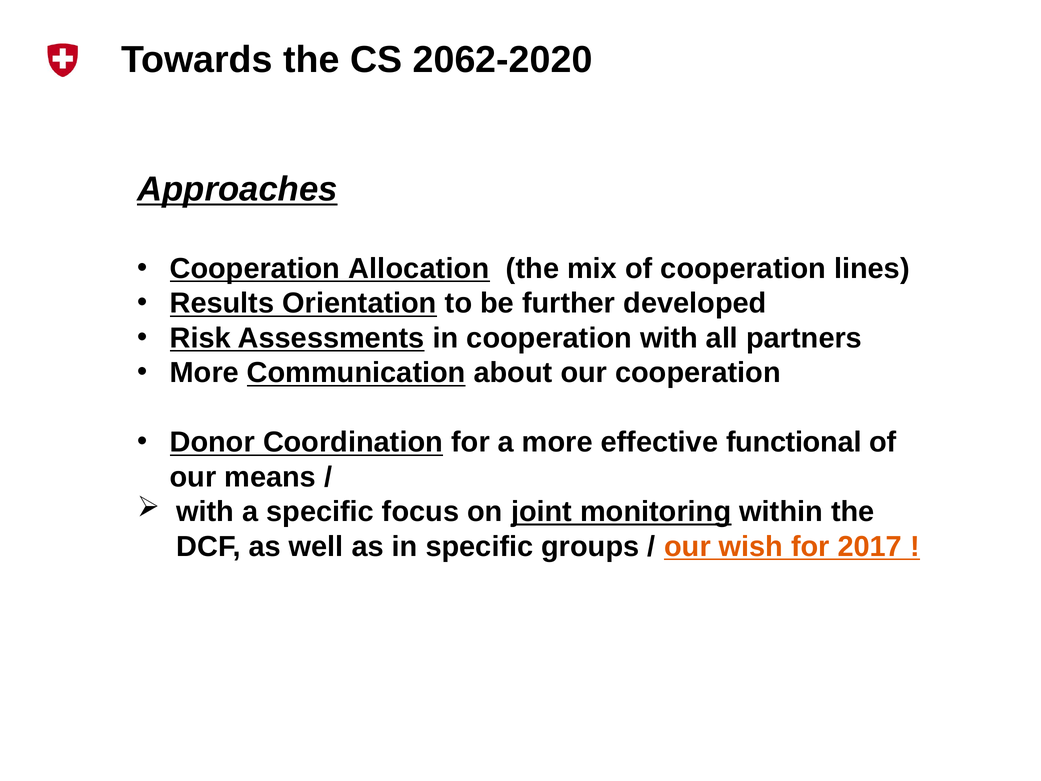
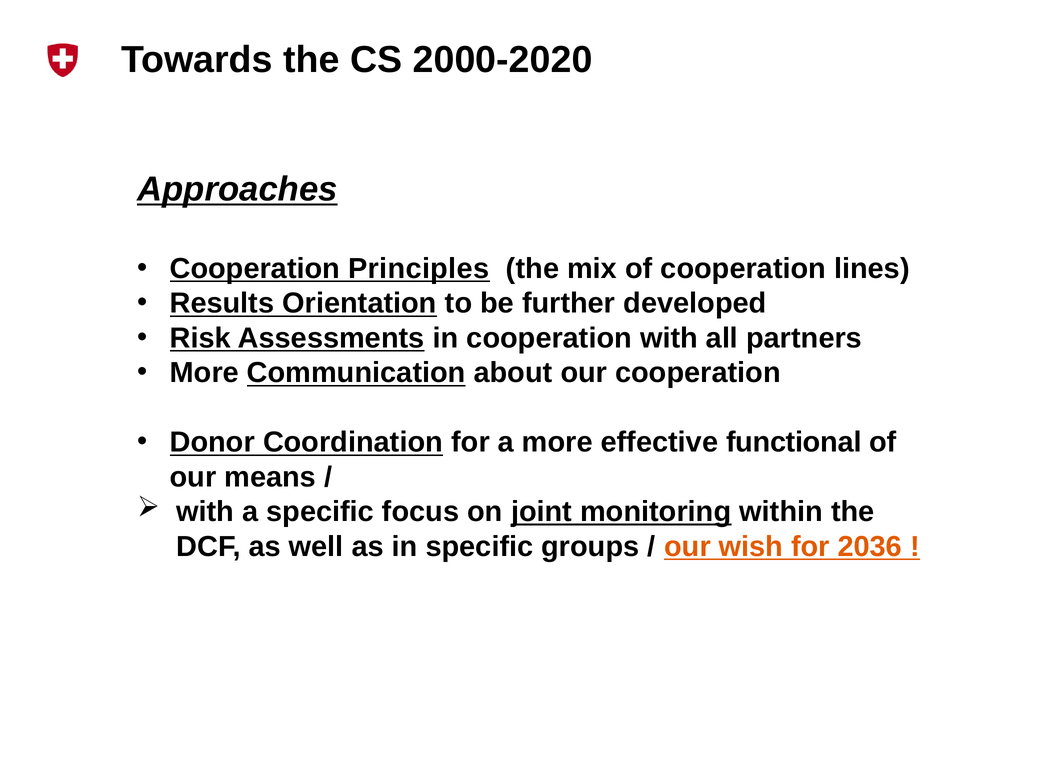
2062-2020: 2062-2020 -> 2000-2020 (503, 60)
Allocation: Allocation -> Principles (419, 269)
2017: 2017 -> 2036 (870, 546)
